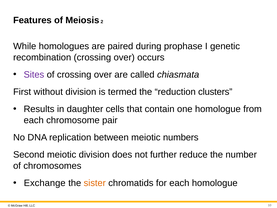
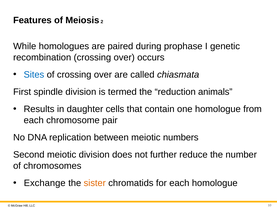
Sites colour: purple -> blue (34, 75)
without: without -> spindle (48, 92)
clusters: clusters -> animals (215, 92)
